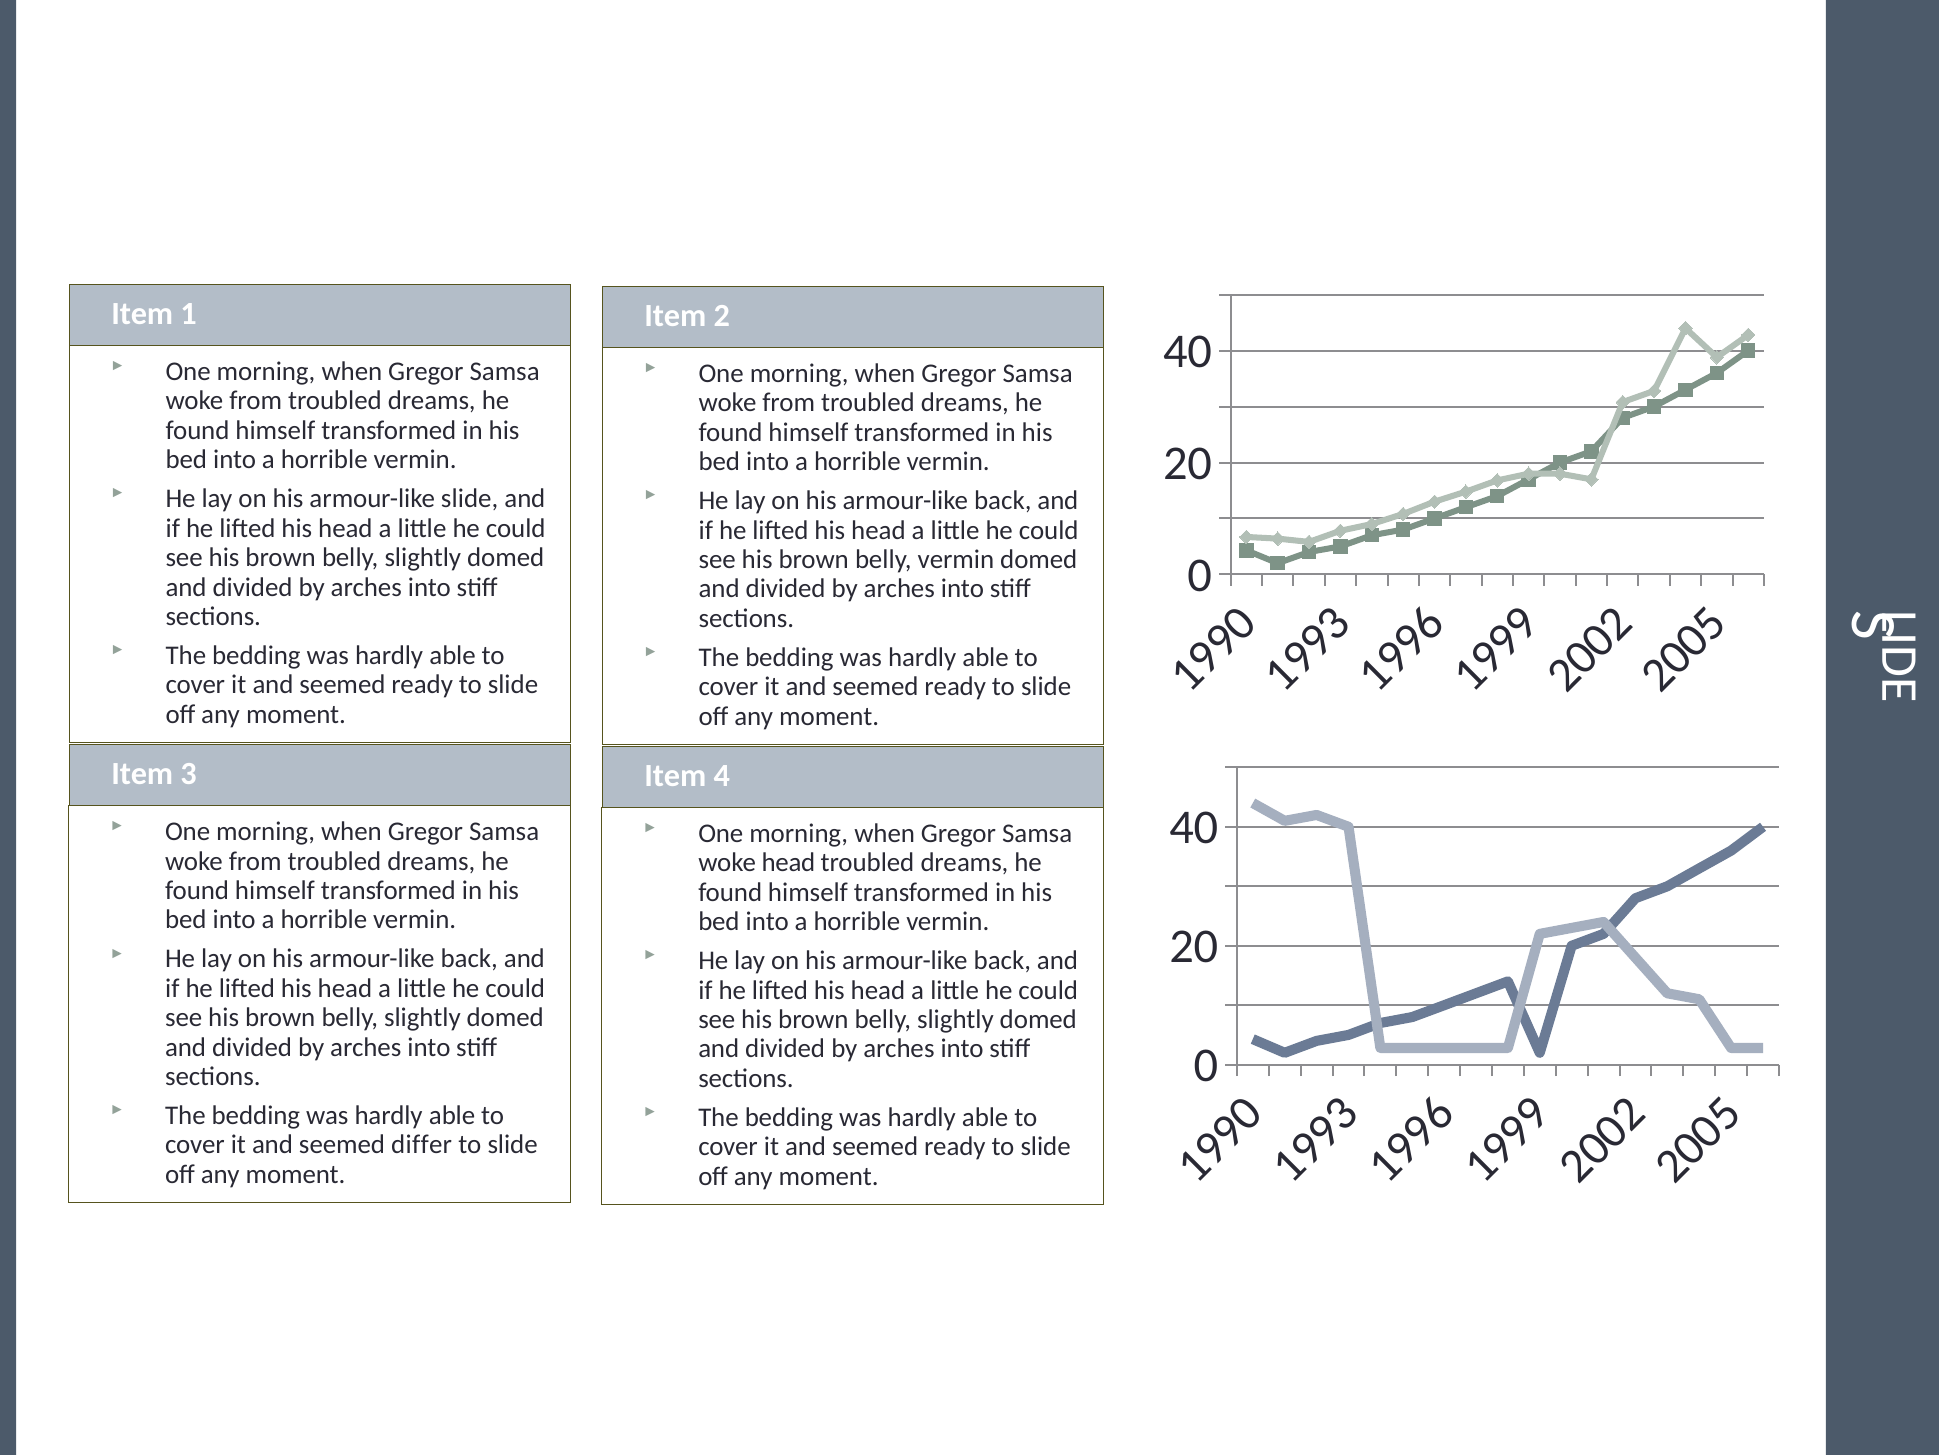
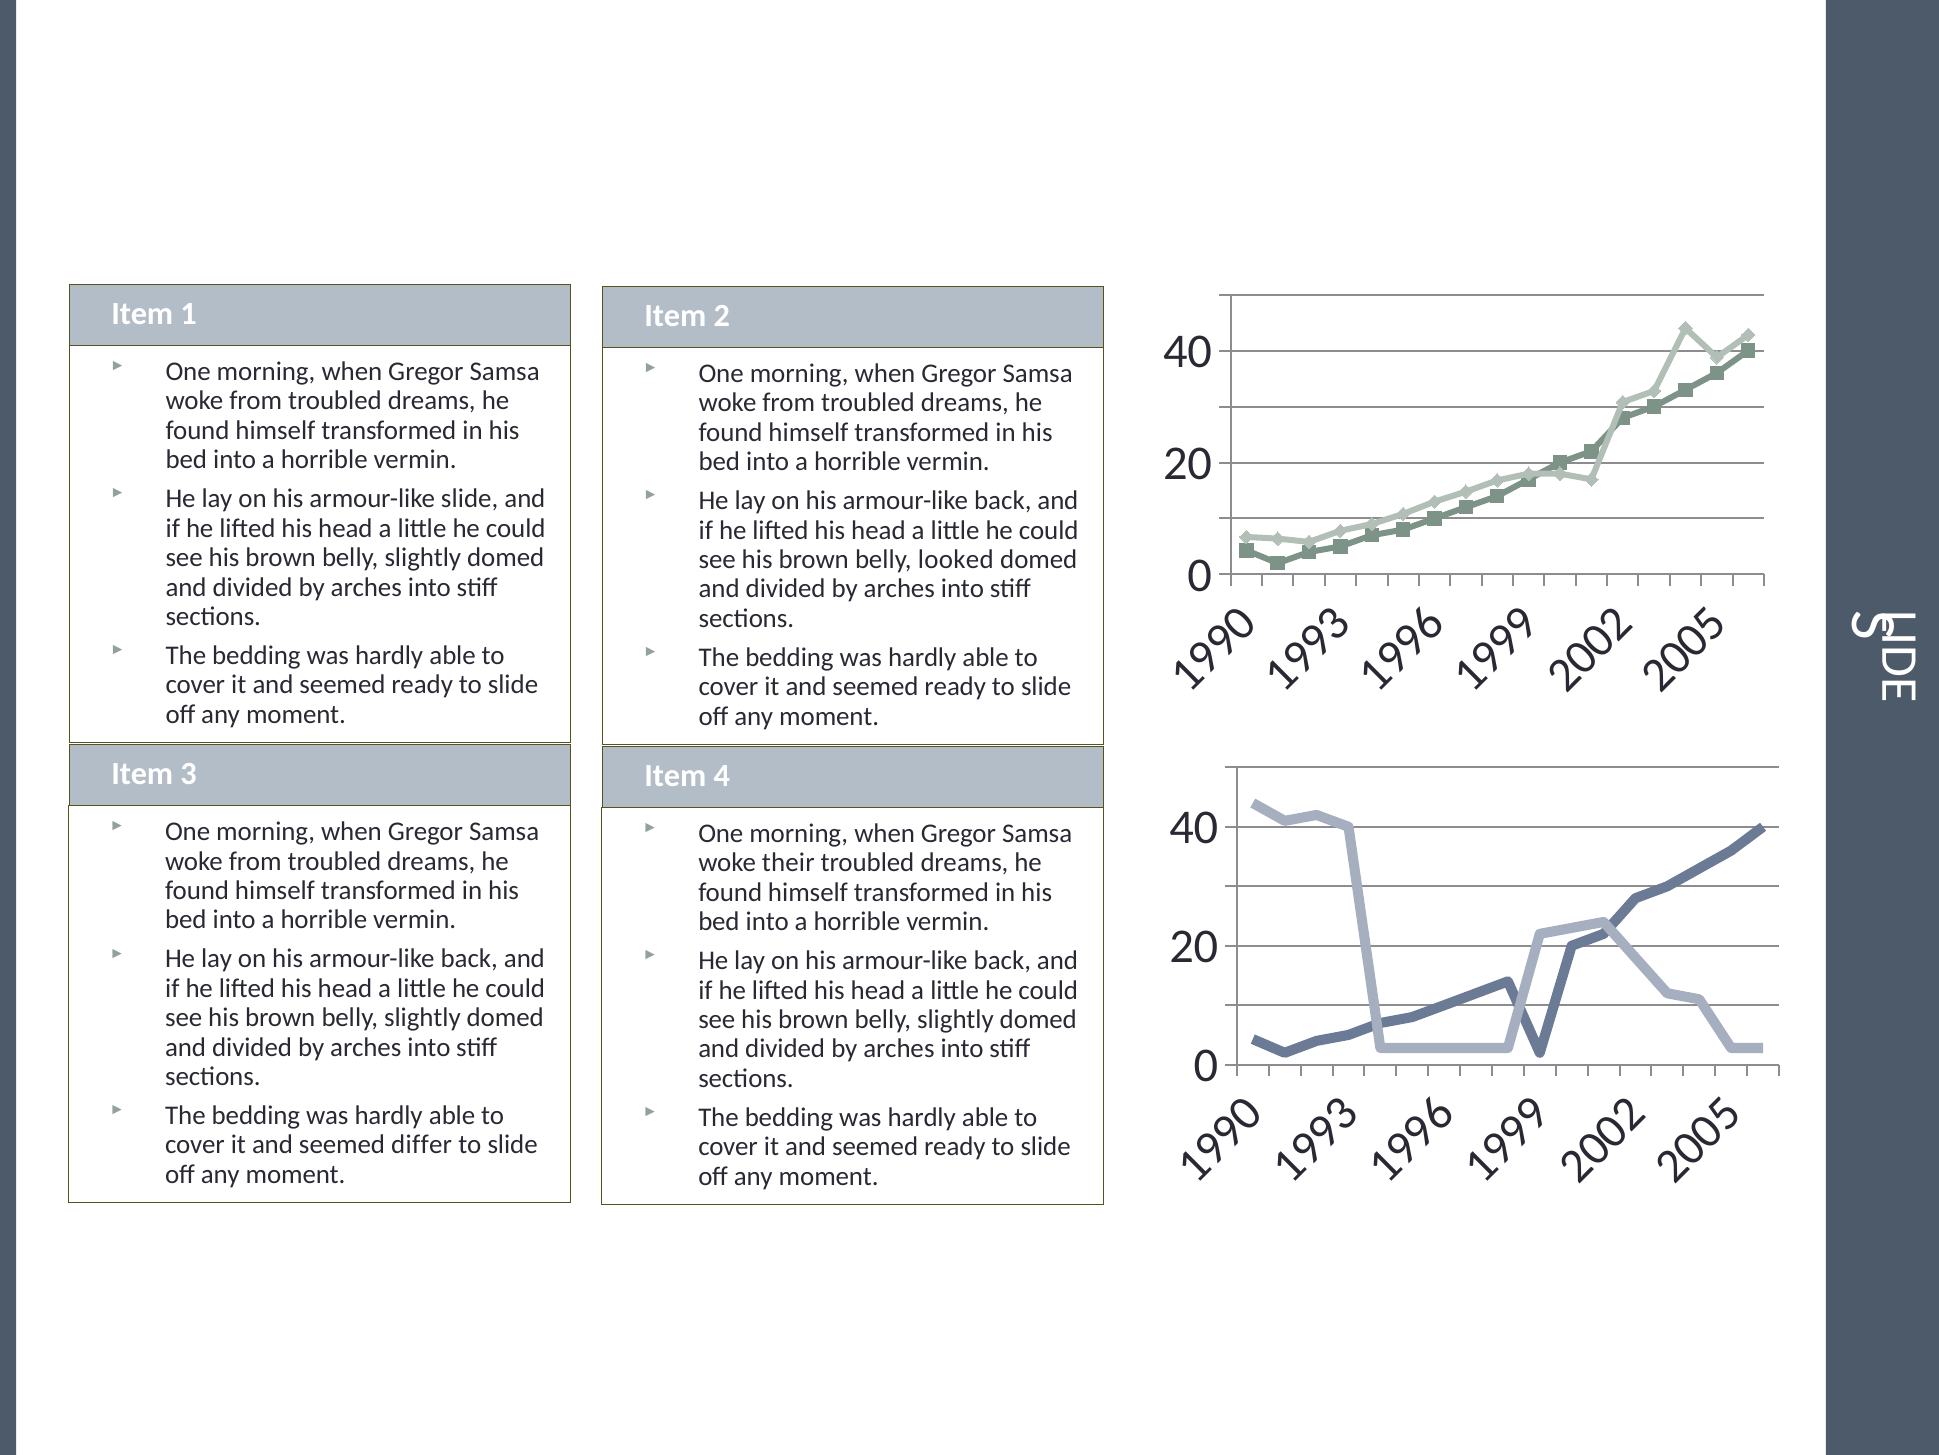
belly vermin: vermin -> looked (956, 559)
woke head: head -> their (788, 863)
